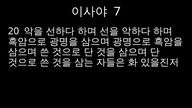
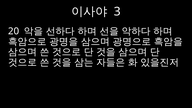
7: 7 -> 3 (117, 12)
